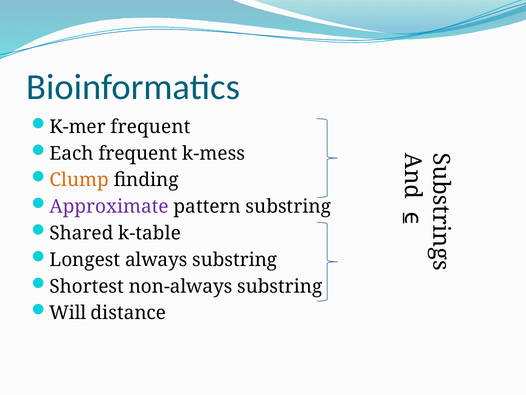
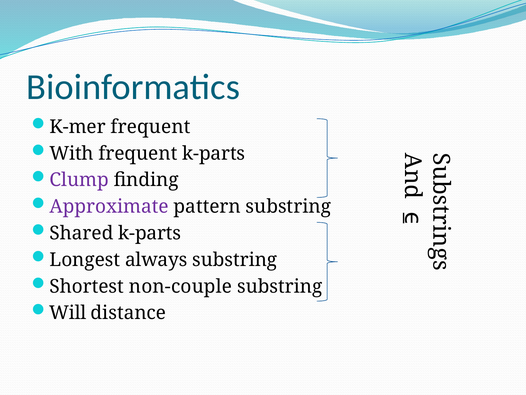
Each: Each -> With (72, 153)
frequent k-mess: k-mess -> k-parts (214, 153)
Clump colour: orange -> purple (79, 180)
Shared k-table: k-table -> k-parts (150, 233)
non-always: non-always -> non-couple (180, 286)
